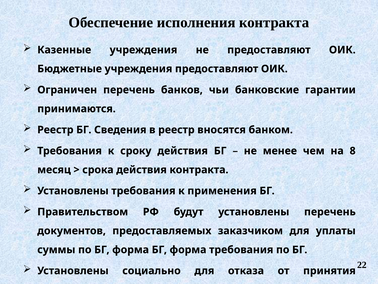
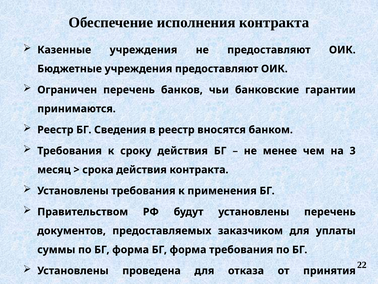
8: 8 -> 3 (353, 151)
социально: социально -> проведена (152, 270)
